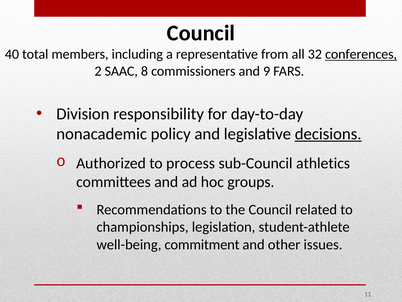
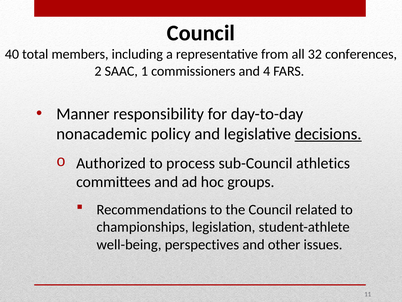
conferences underline: present -> none (361, 54)
8: 8 -> 1 (145, 71)
9: 9 -> 4 (267, 71)
Division: Division -> Manner (83, 114)
commitment: commitment -> perspectives (202, 244)
